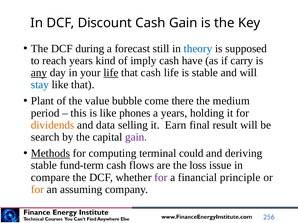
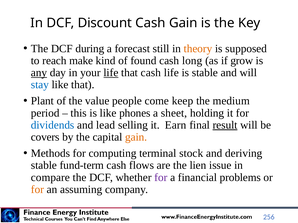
theory colour: blue -> orange (198, 49)
reach years: years -> make (81, 61)
imply: imply -> found (143, 61)
have: have -> long (192, 61)
carry: carry -> grow (242, 61)
bubble: bubble -> people (127, 101)
there: there -> keep (183, 101)
a years: years -> sheet (174, 113)
dividends colour: orange -> blue (53, 125)
data: data -> lead (106, 125)
result underline: none -> present (225, 125)
search: search -> covers (45, 137)
gain colour: purple -> orange (136, 137)
Methods underline: present -> none (50, 154)
could: could -> stock (191, 154)
loss: loss -> lien (198, 166)
principle: principle -> problems (240, 178)
